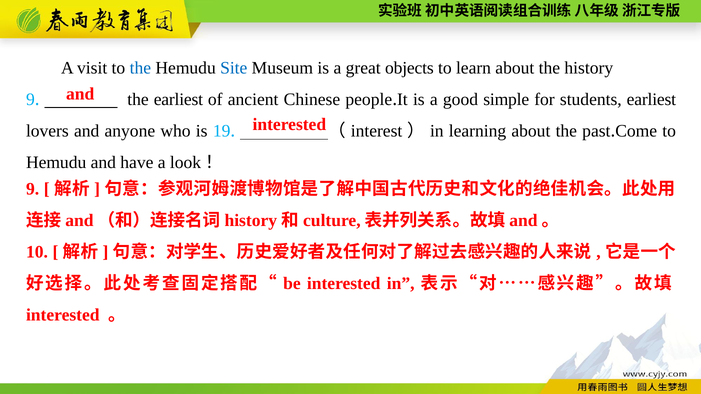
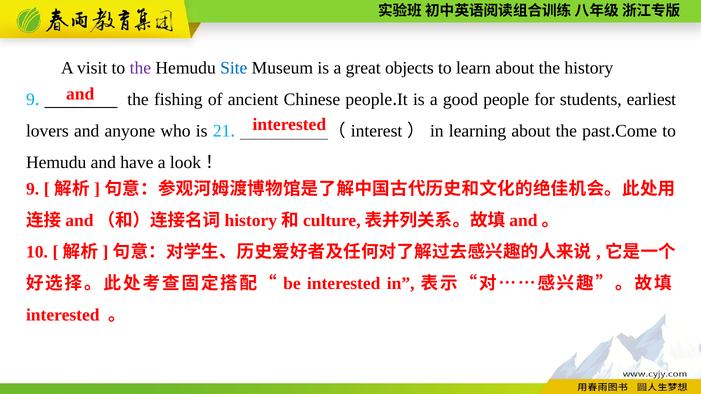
the colour: blue -> purple (140, 68)
the earliest: earliest -> fishing (178, 99)
good simple: simple -> people (506, 99)
19: 19 -> 21 (222, 131)
